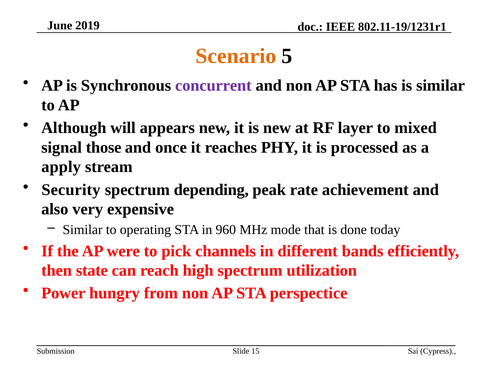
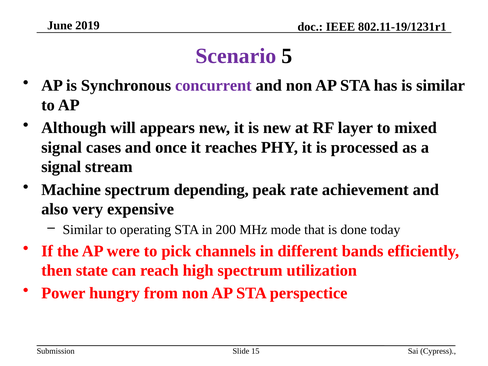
Scenario colour: orange -> purple (236, 56)
those: those -> cases (104, 147)
apply: apply -> signal (61, 167)
Security: Security -> Machine (71, 190)
960: 960 -> 200 (226, 230)
